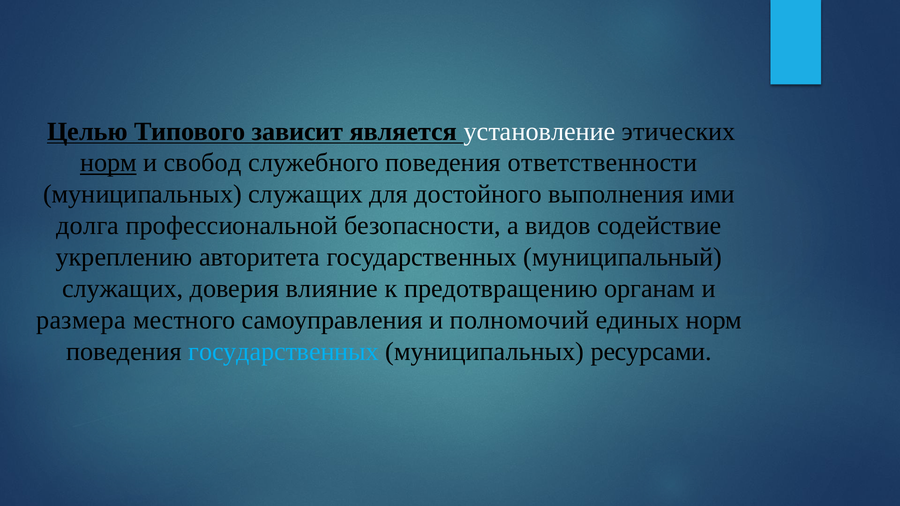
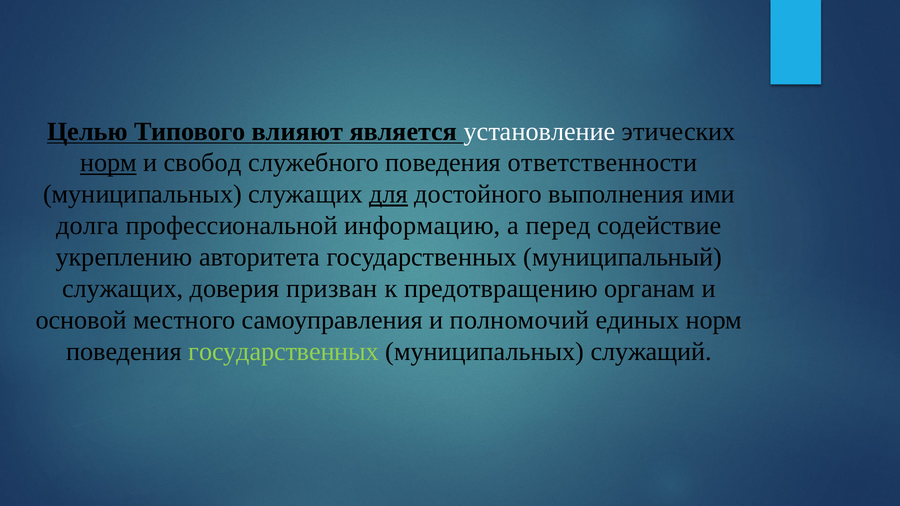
зависит: зависит -> влияют (297, 131)
для underline: none -> present (389, 194)
безопасности: безопасности -> информацию (422, 226)
видов: видов -> перед (558, 226)
влияние: влияние -> призван (332, 289)
размера: размера -> основой (81, 320)
государственных colour: light blue -> light green (284, 352)
ресурсами: ресурсами -> служащий (651, 352)
